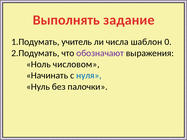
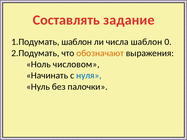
Выполнять: Выполнять -> Составлять (66, 20)
учитель: учитель -> шаблон (77, 42)
обозначают colour: purple -> orange (100, 53)
